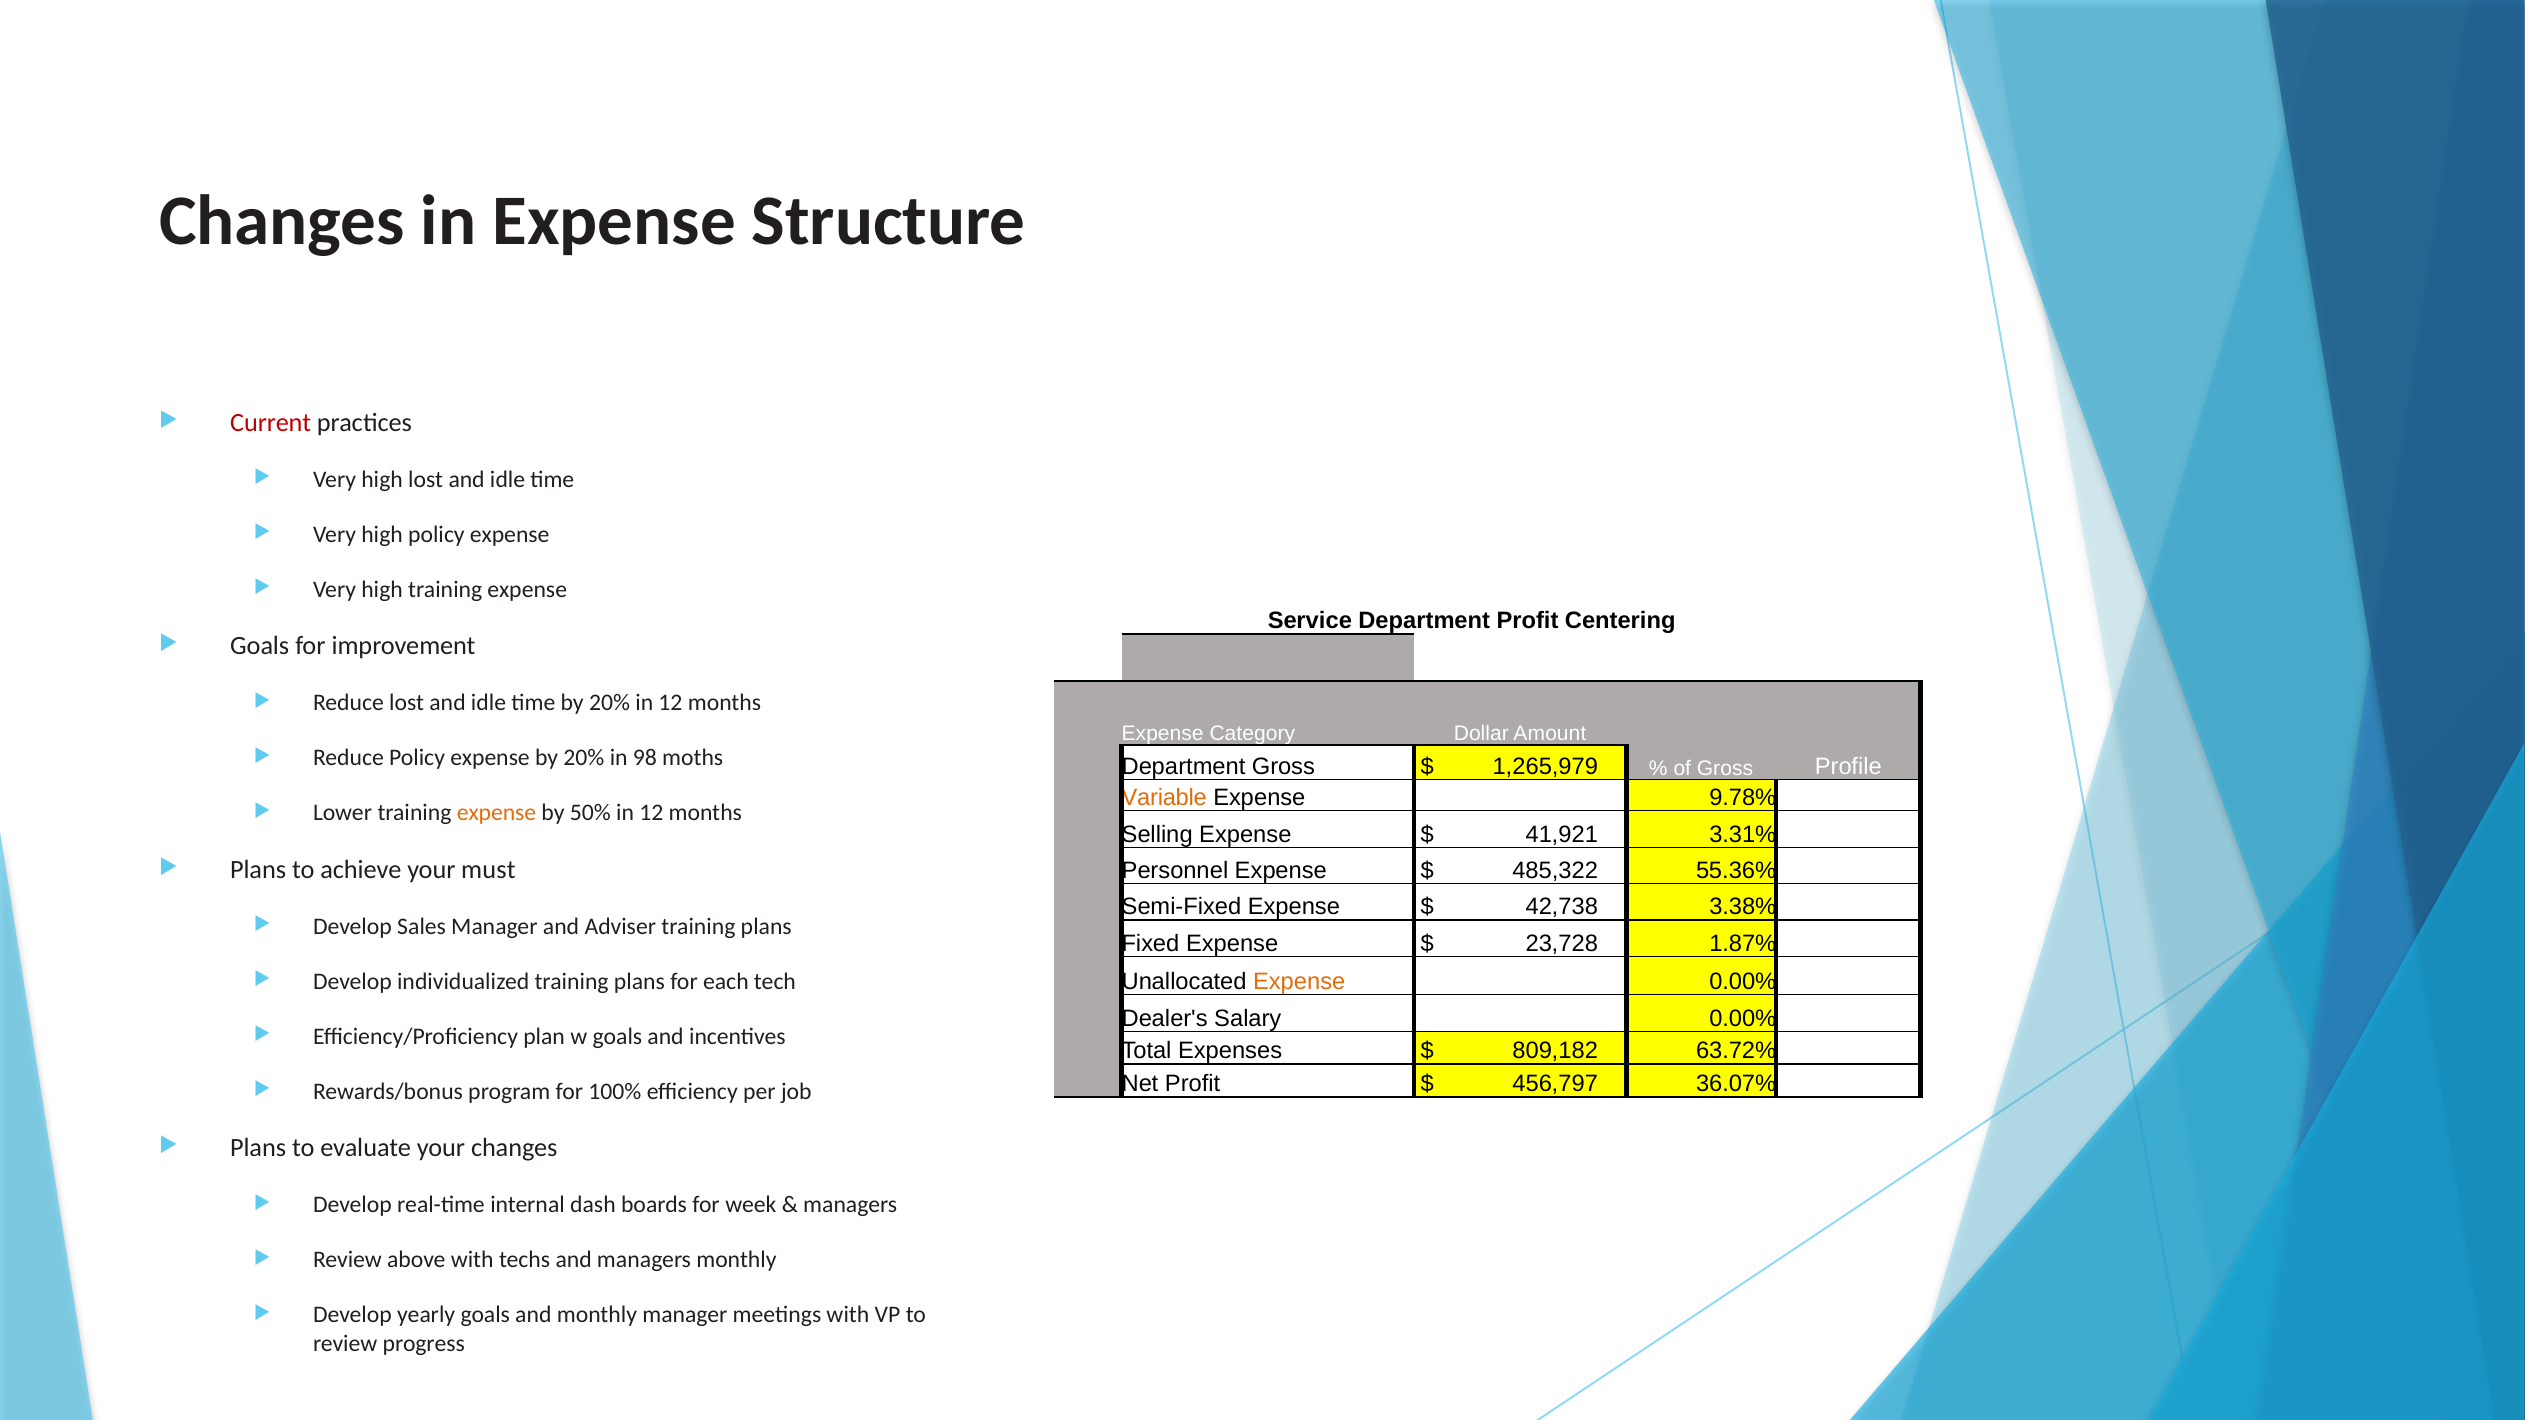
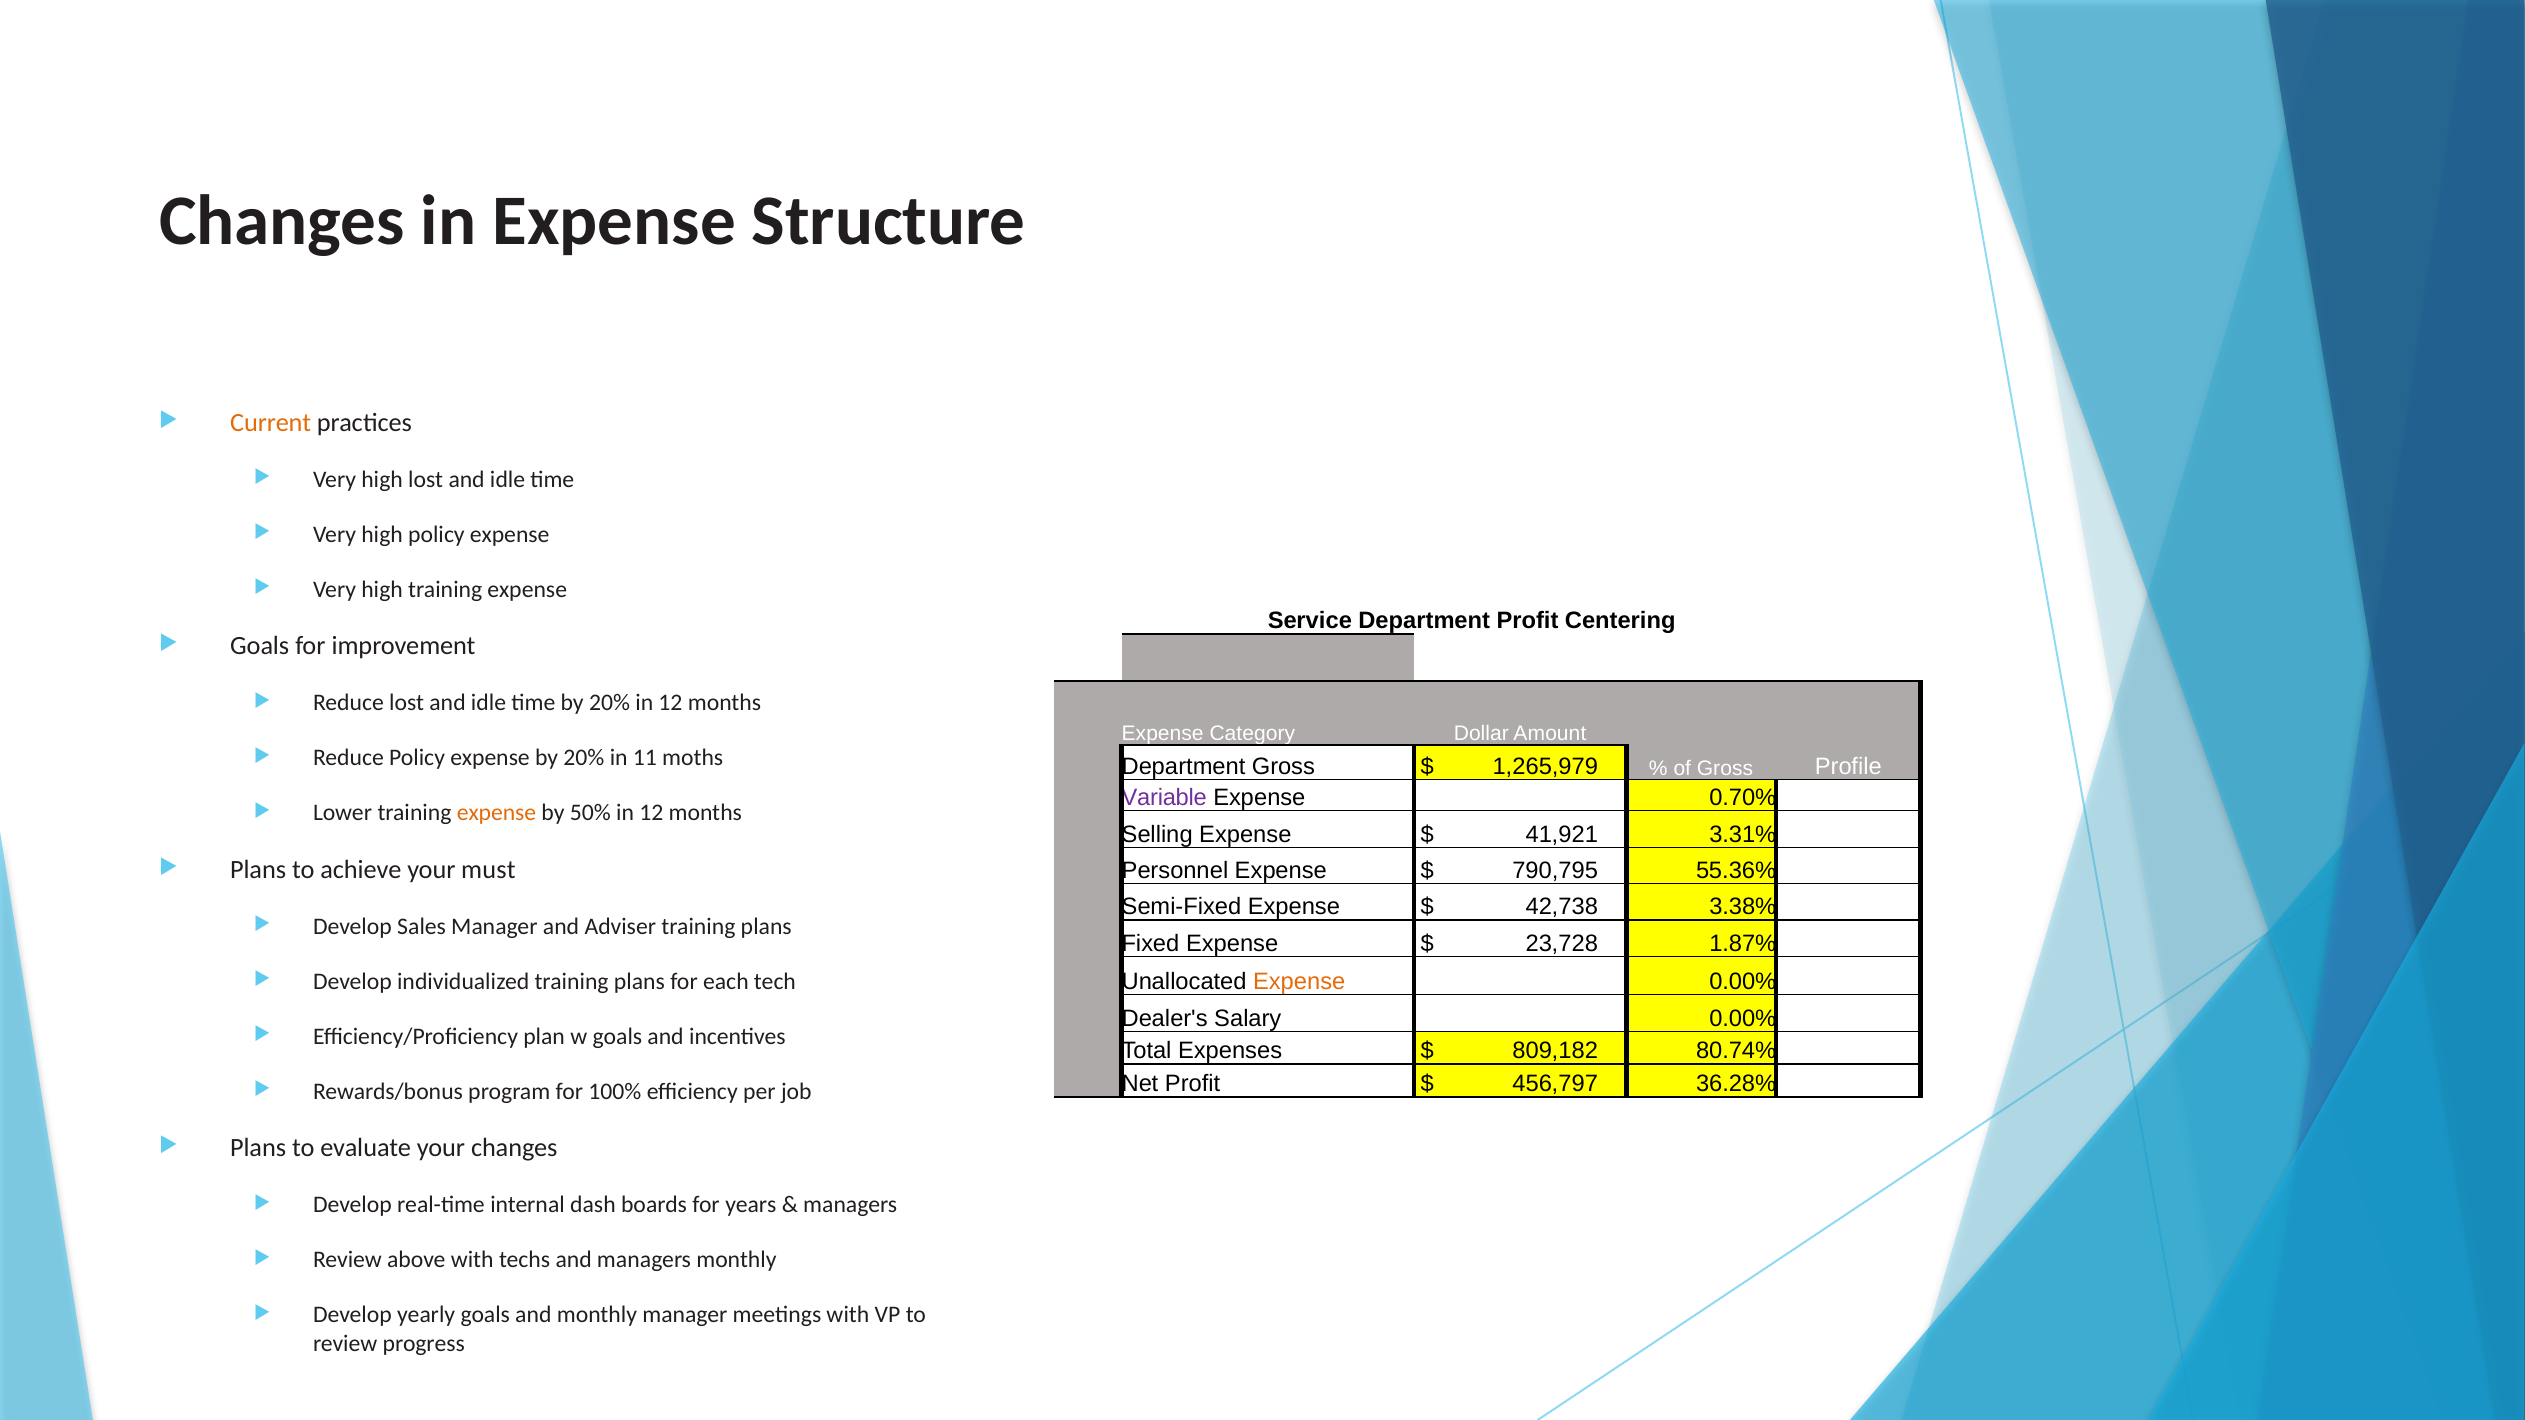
Current colour: red -> orange (271, 423)
98: 98 -> 11 (645, 758)
Variable colour: orange -> purple (1164, 798)
9.78%: 9.78% -> 0.70% (1743, 798)
485,322: 485,322 -> 790,795 (1555, 871)
63.72%: 63.72% -> 80.74% (1736, 1051)
36.07%: 36.07% -> 36.28% (1736, 1084)
week: week -> years (751, 1205)
